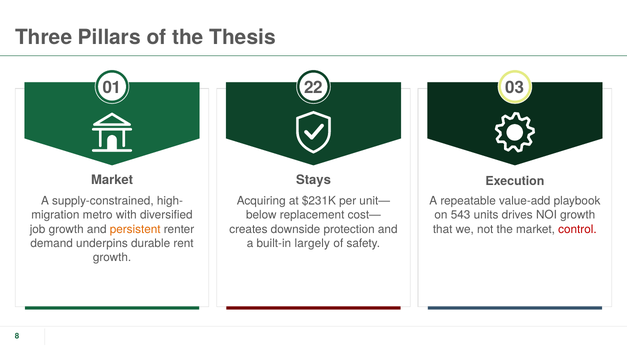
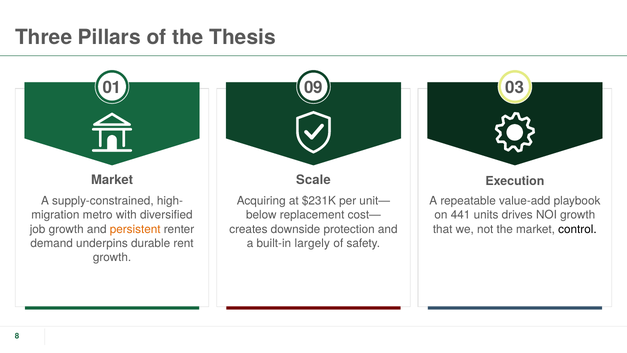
22: 22 -> 09 (313, 88)
Stays: Stays -> Scale (313, 180)
543: 543 -> 441 (461, 215)
control colour: red -> black (577, 229)
